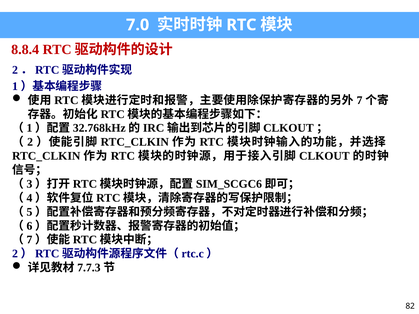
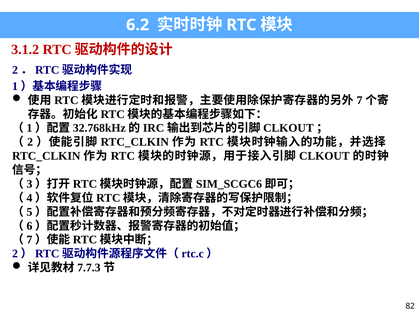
7.0: 7.0 -> 6.2 (138, 25)
8.8.4: 8.8.4 -> 3.1.2 (25, 50)
